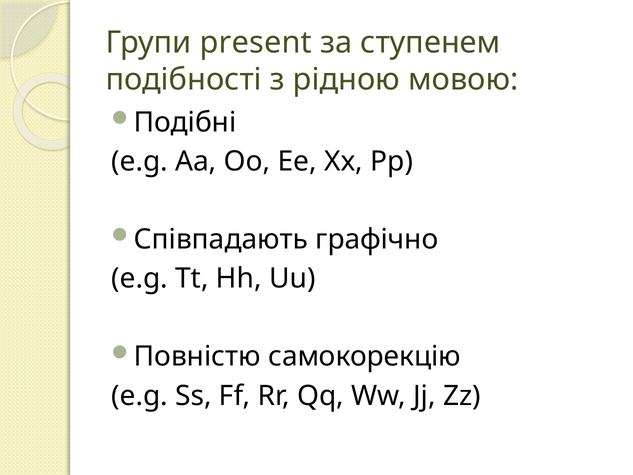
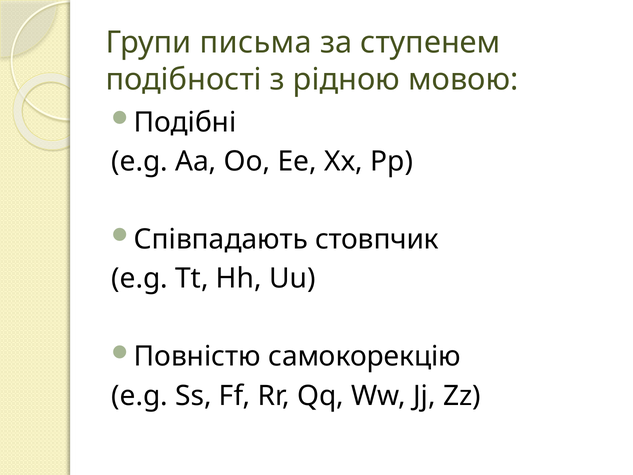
present: present -> письма (256, 43)
графічно: графічно -> стовпчик (377, 239)
